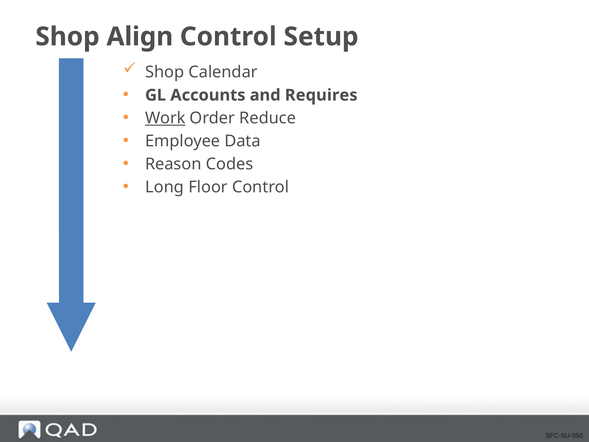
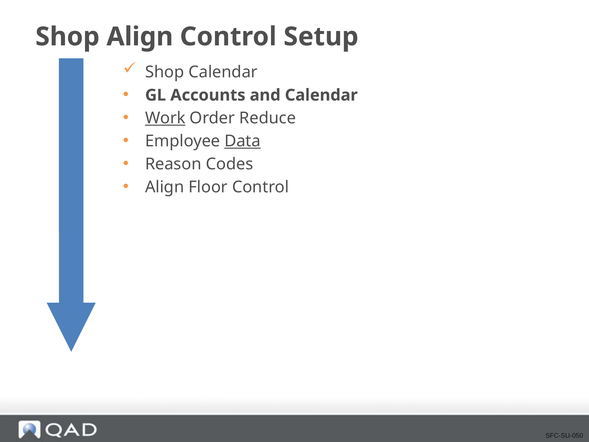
and Requires: Requires -> Calendar (321, 95)
Data underline: none -> present (243, 141)
Long: Long -> Align (165, 187)
